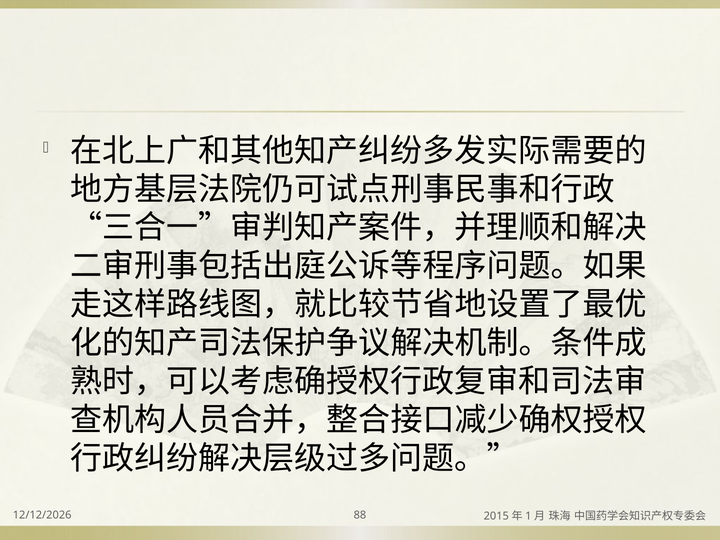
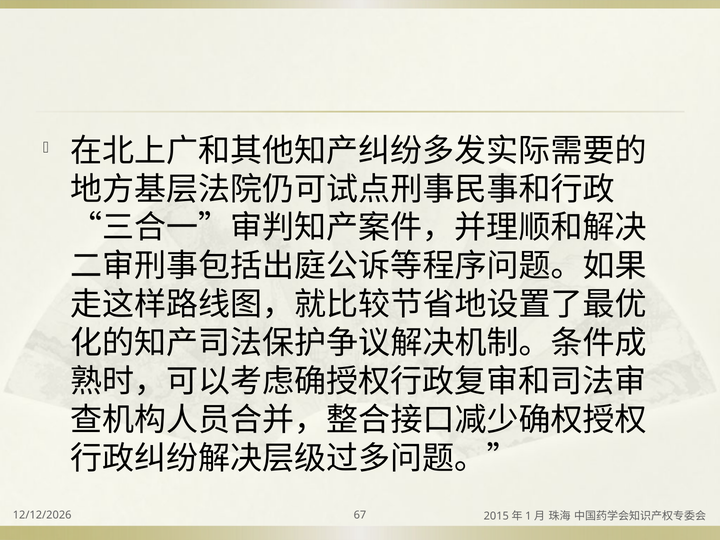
88: 88 -> 67 (360, 515)
